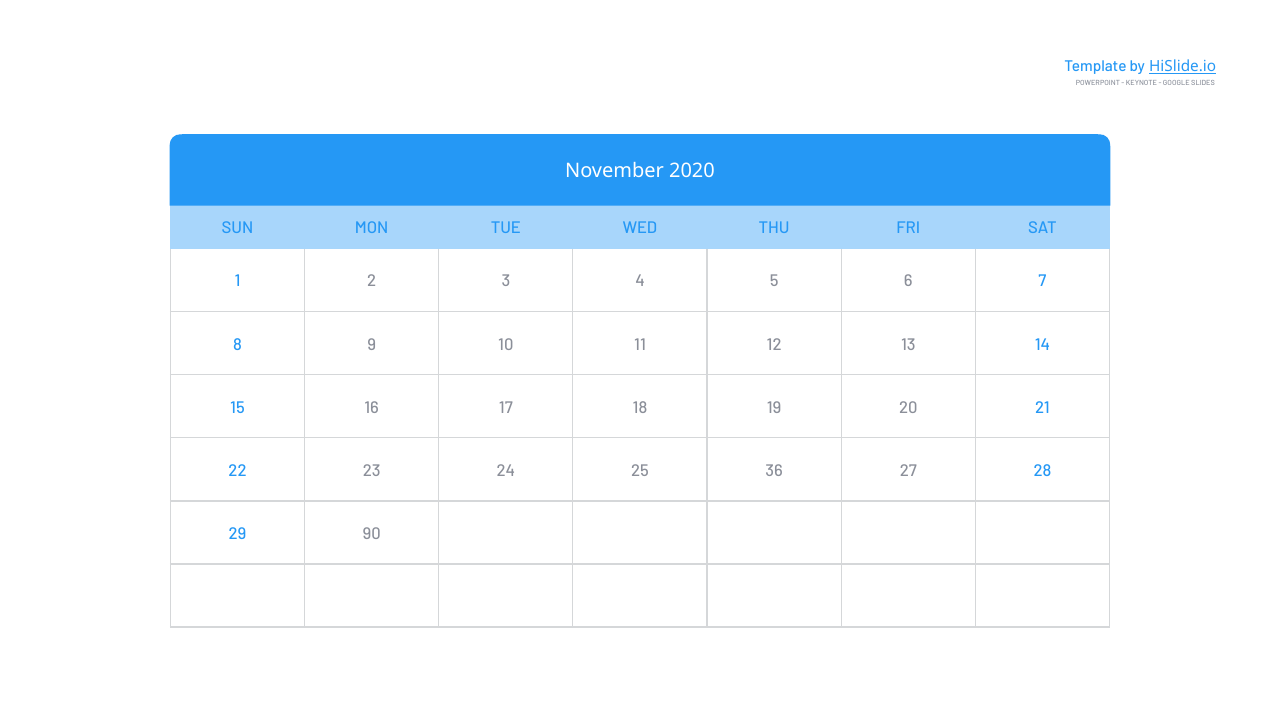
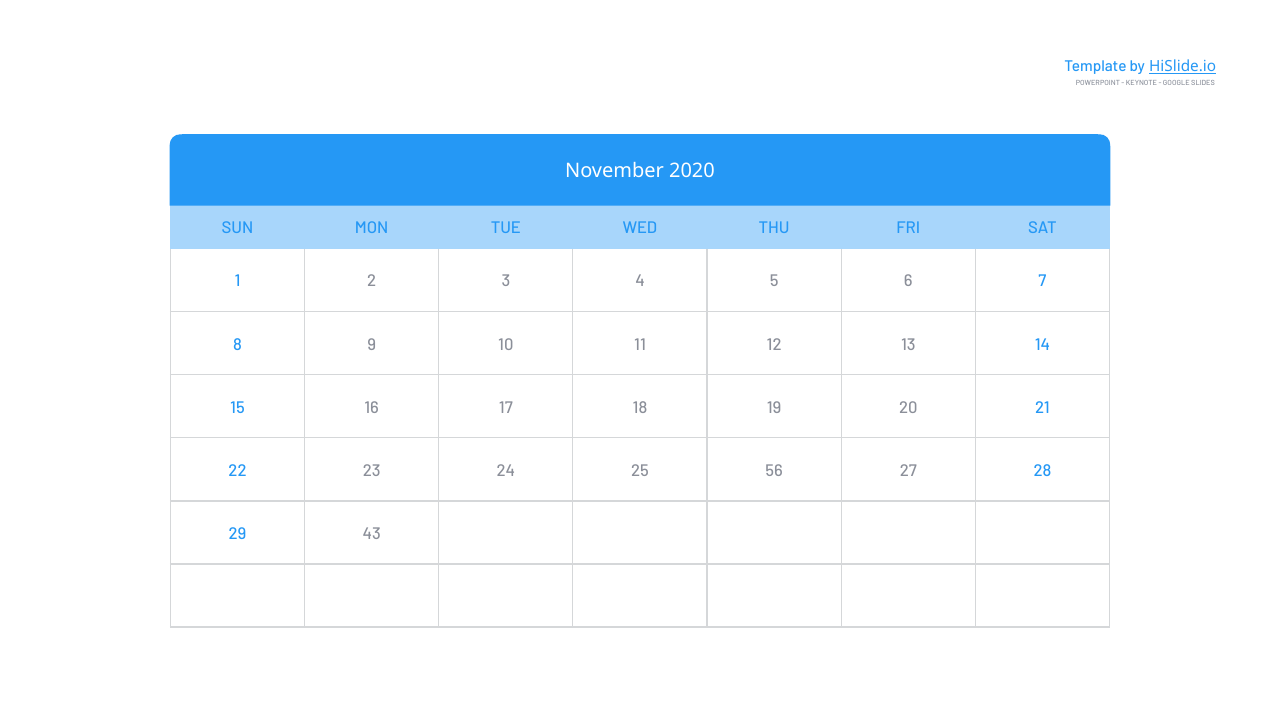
36: 36 -> 56 (774, 471)
90: 90 -> 43 (372, 534)
